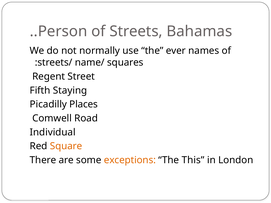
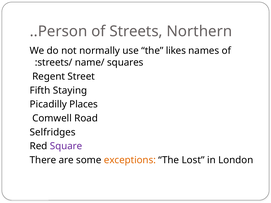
Bahamas: Bahamas -> Northern (199, 31)
ever: ever -> likes (176, 51)
Individual: Individual -> Selfridges (53, 132)
Square colour: orange -> purple (66, 146)
This: This -> Lost (193, 160)
